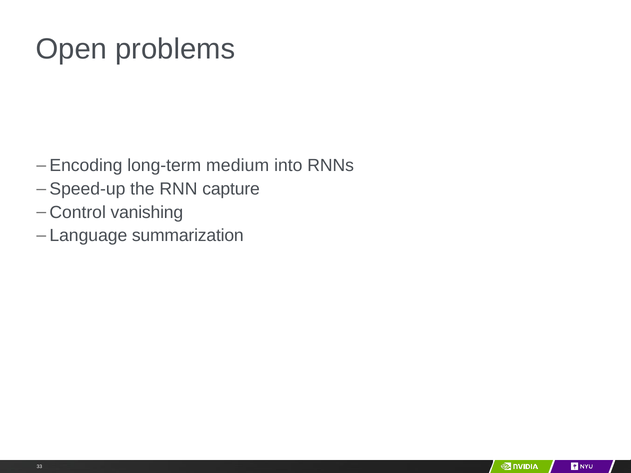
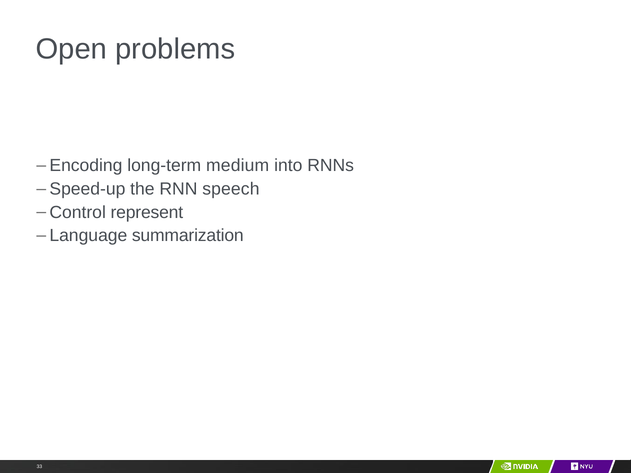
capture: capture -> speech (231, 189)
vanishing: vanishing -> represent (147, 212)
